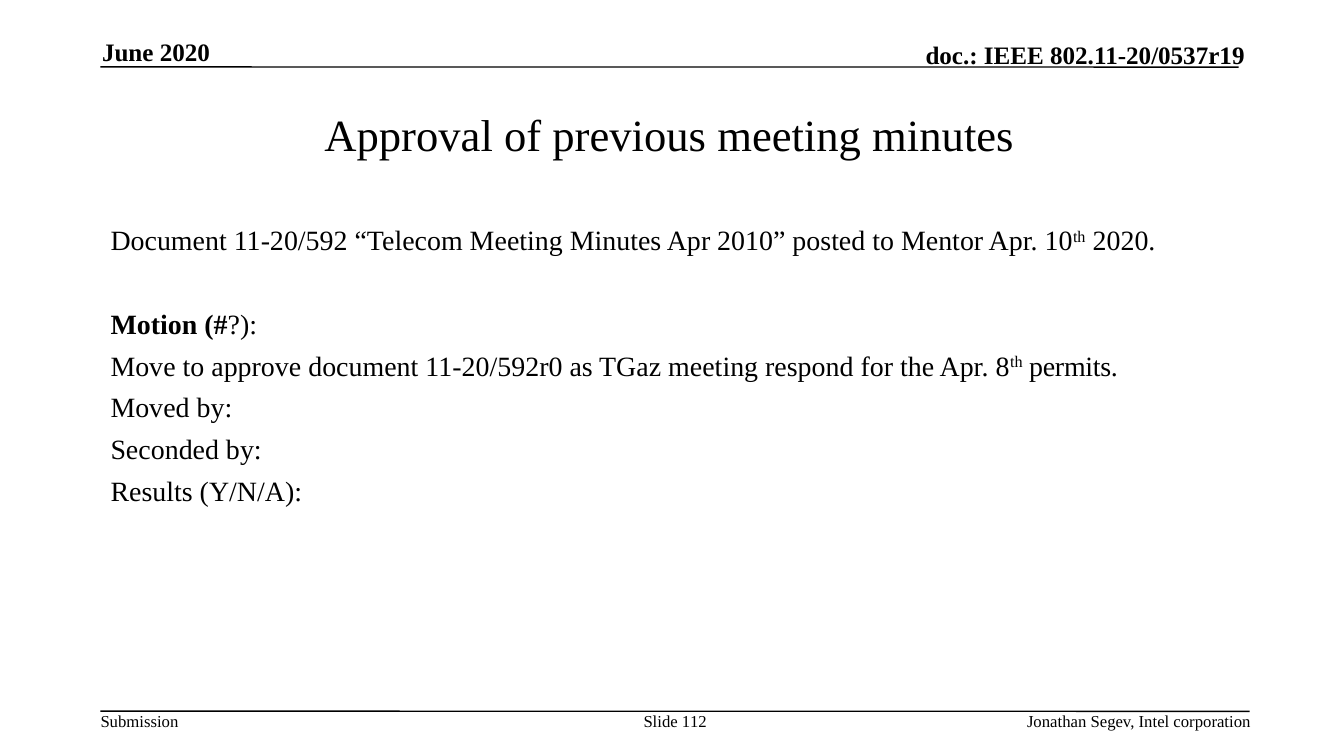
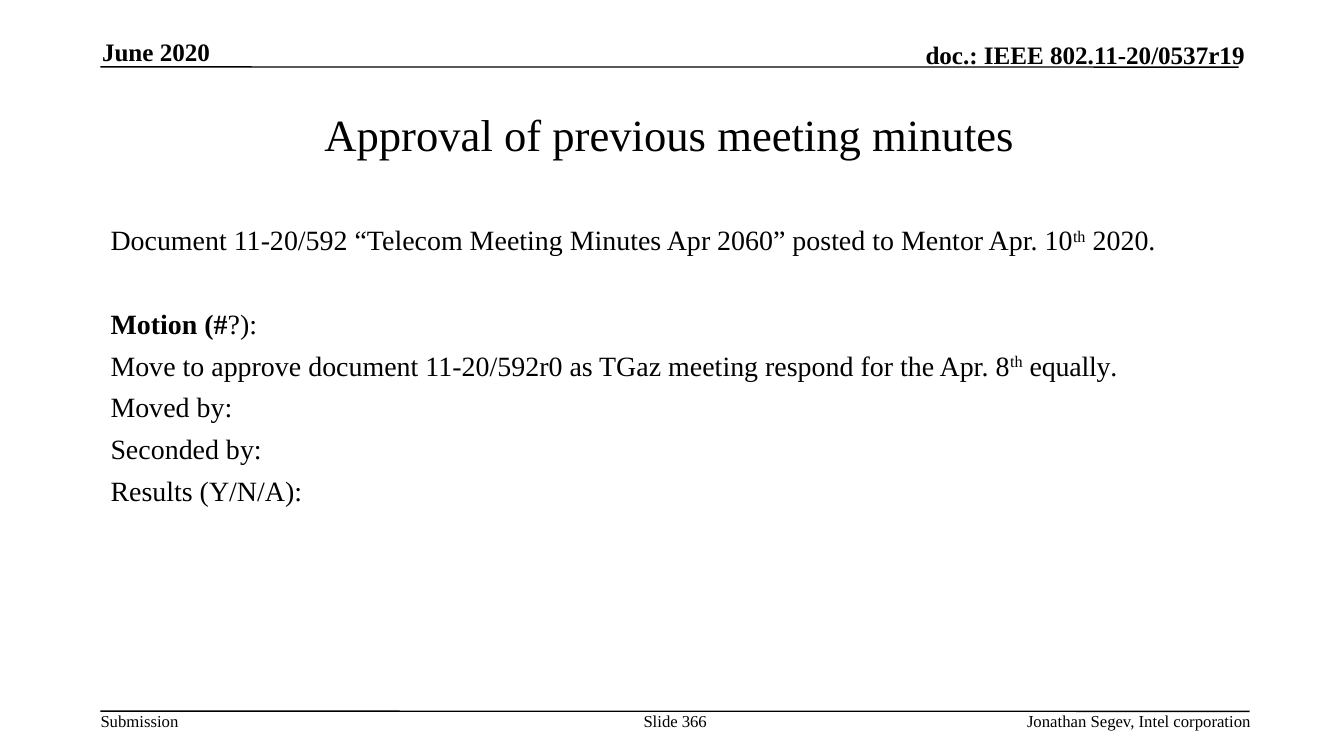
2010: 2010 -> 2060 (751, 241)
permits: permits -> equally (1074, 367)
112: 112 -> 366 (694, 722)
